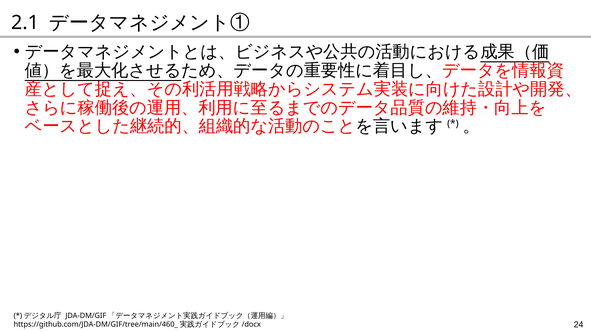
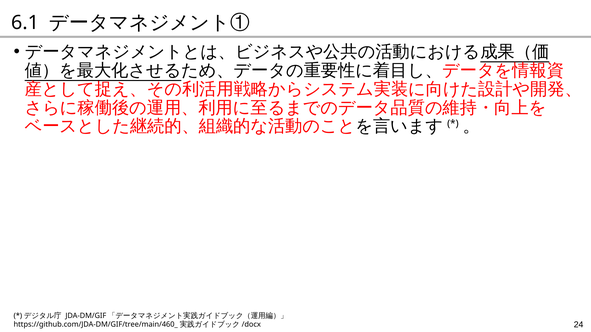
2.1: 2.1 -> 6.1 (25, 23)
